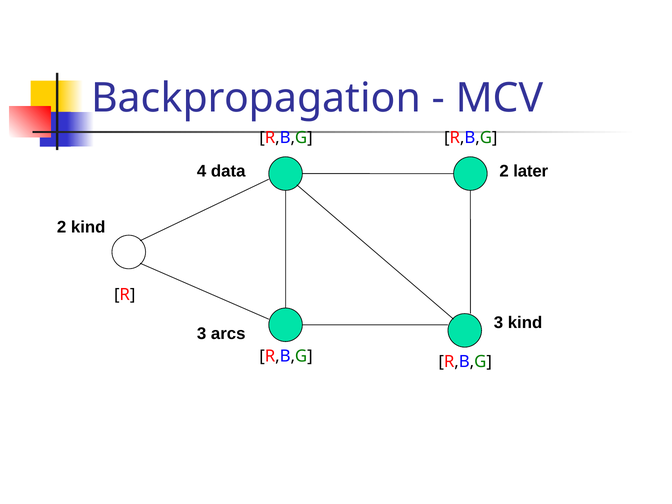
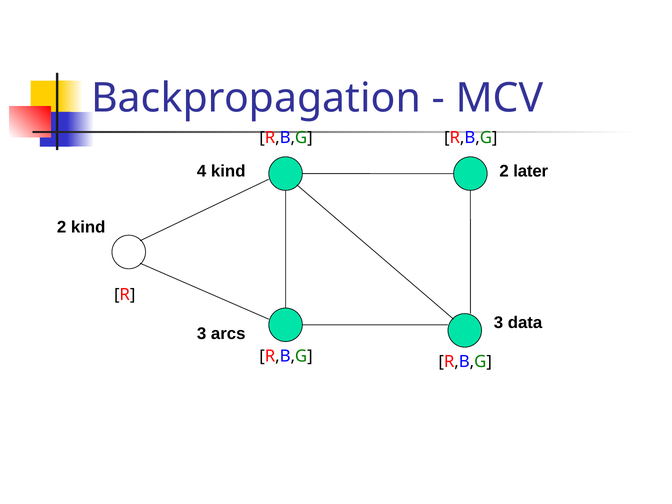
4 data: data -> kind (228, 171)
3 kind: kind -> data (525, 323)
